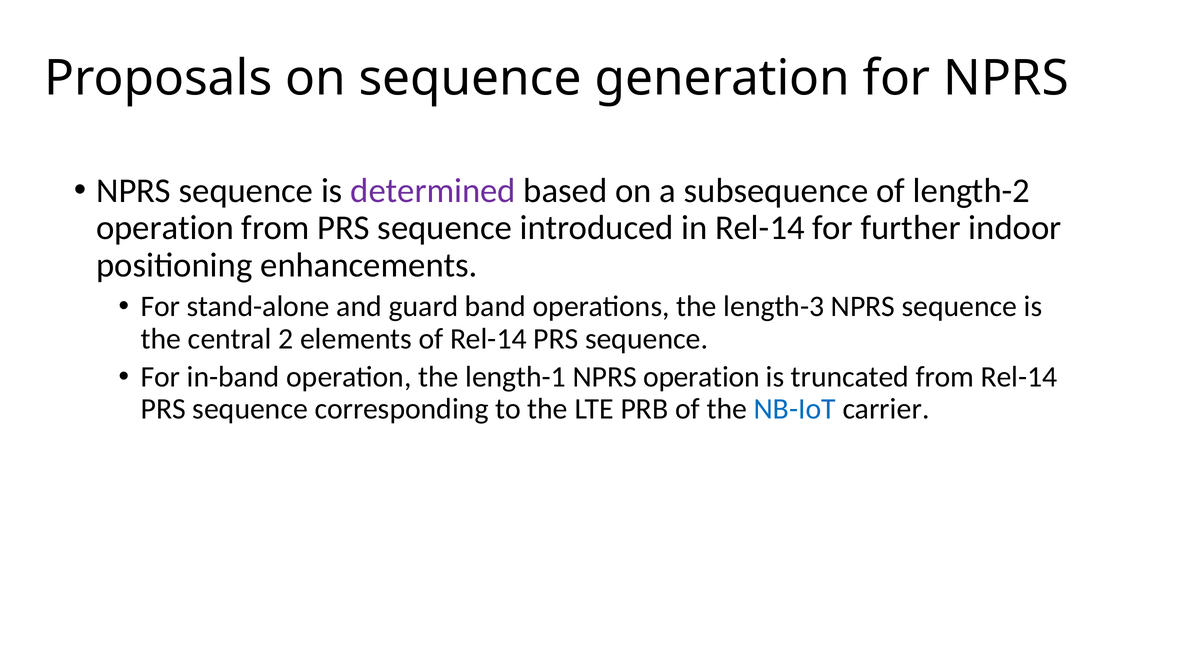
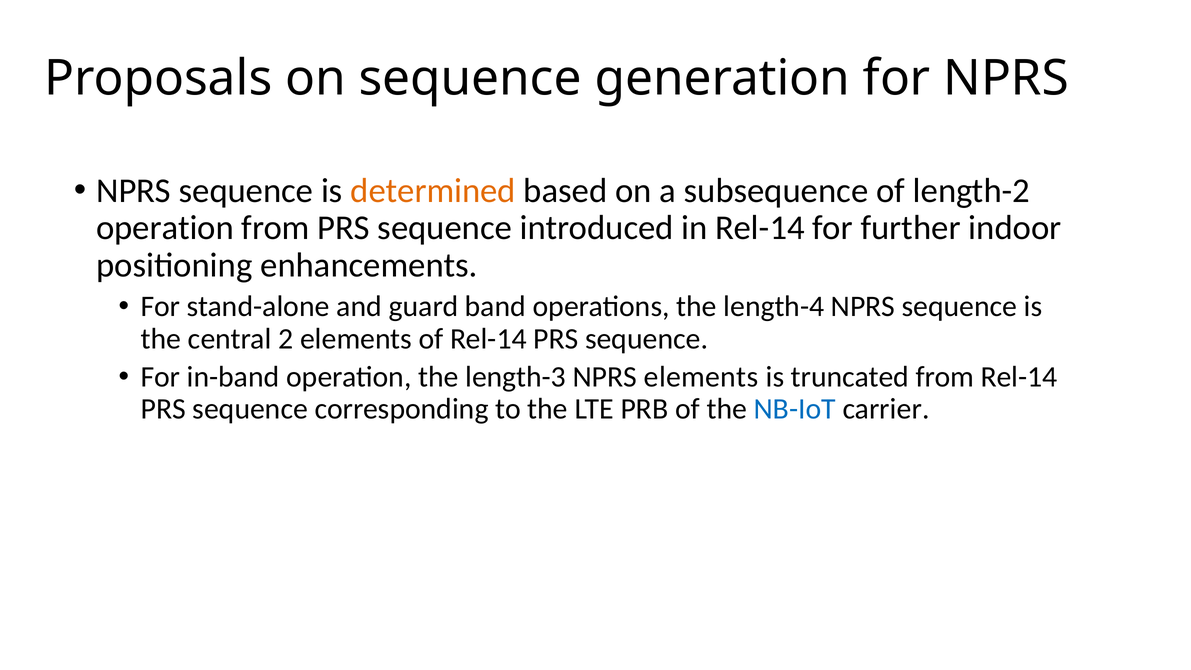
determined colour: purple -> orange (433, 191)
length-3: length-3 -> length-4 (774, 306)
length-1: length-1 -> length-3 (516, 377)
NPRS operation: operation -> elements (701, 377)
